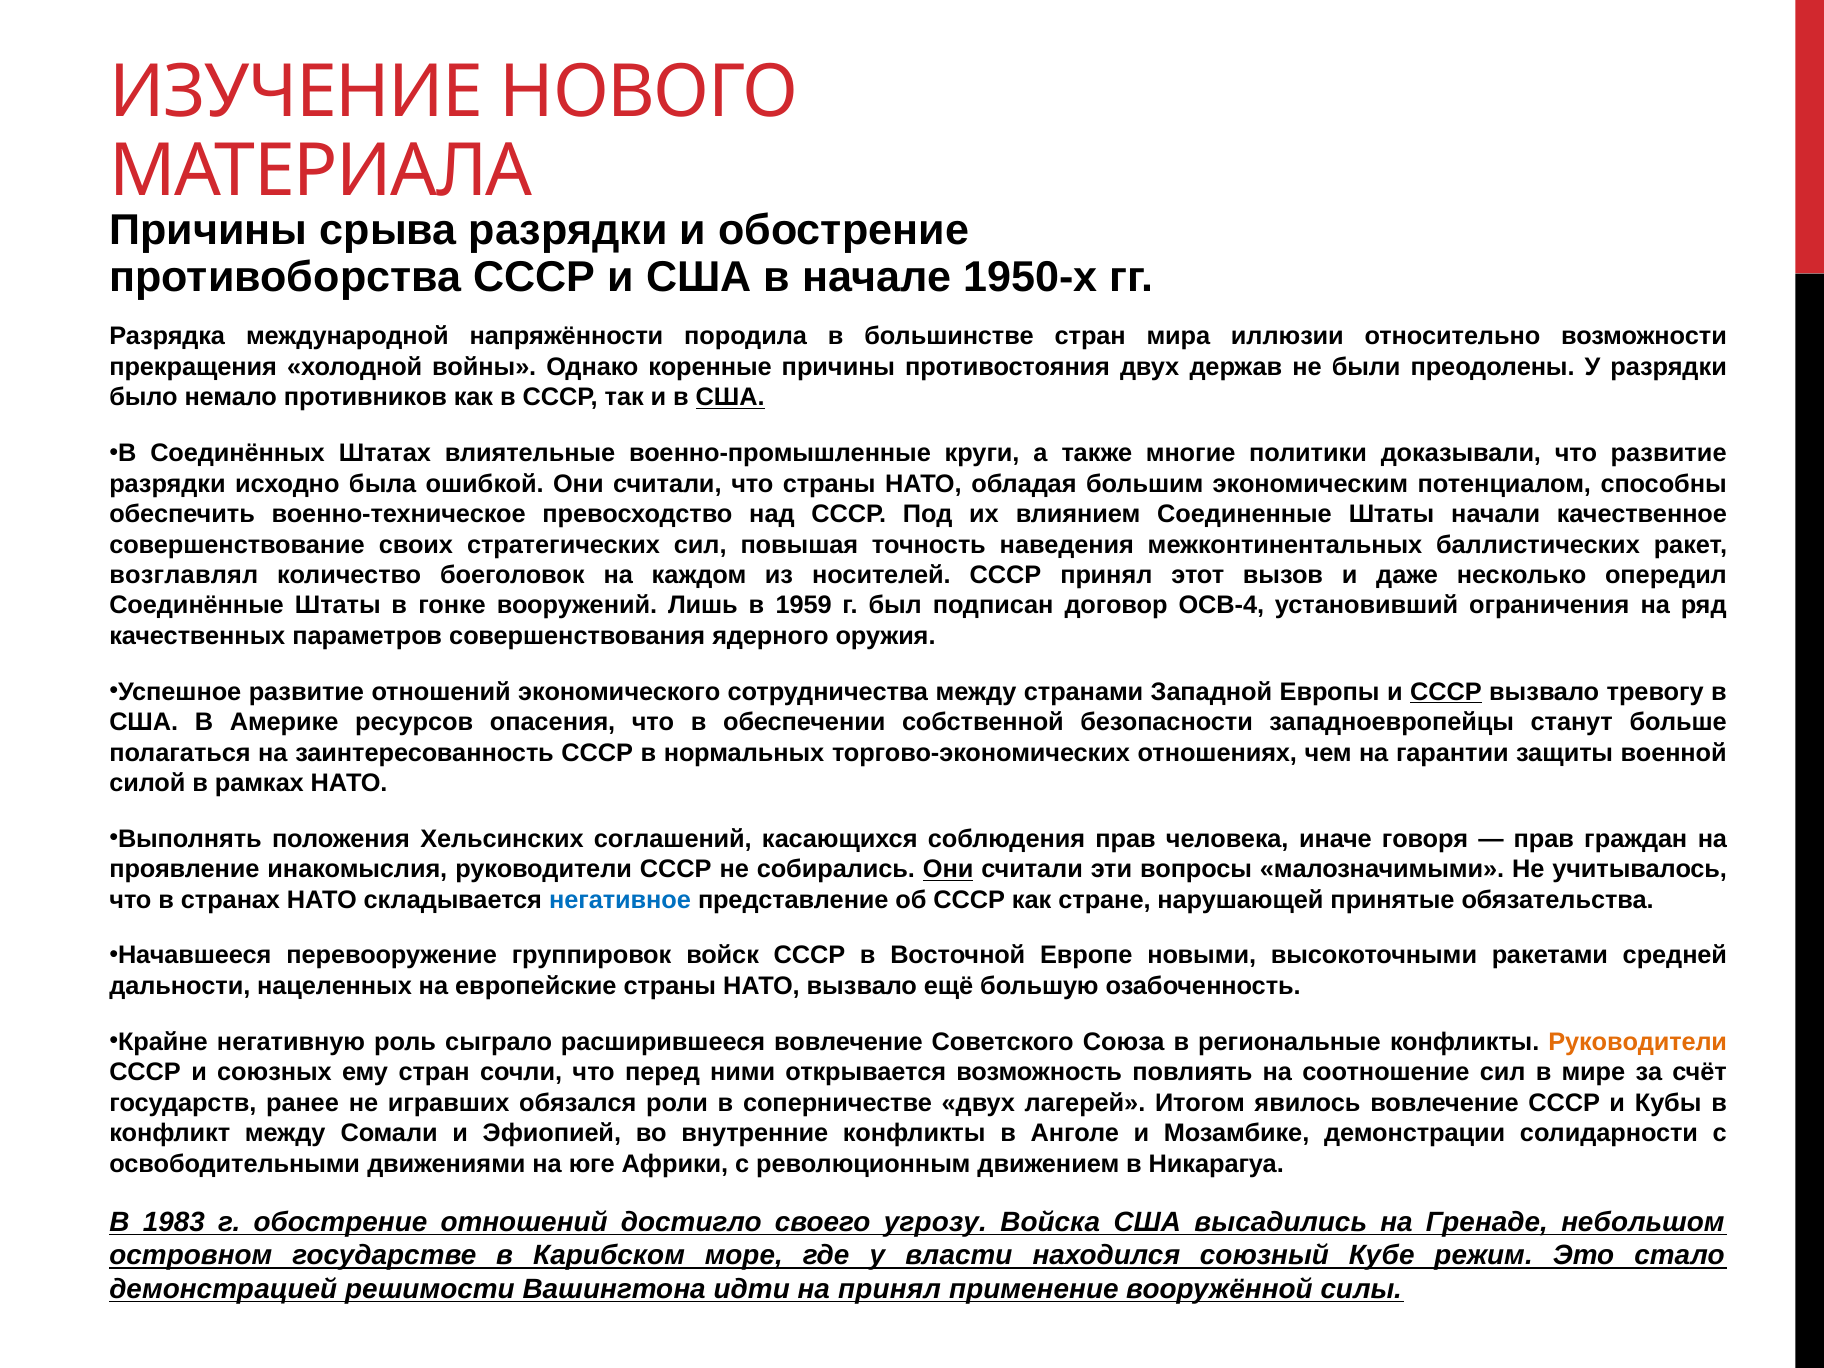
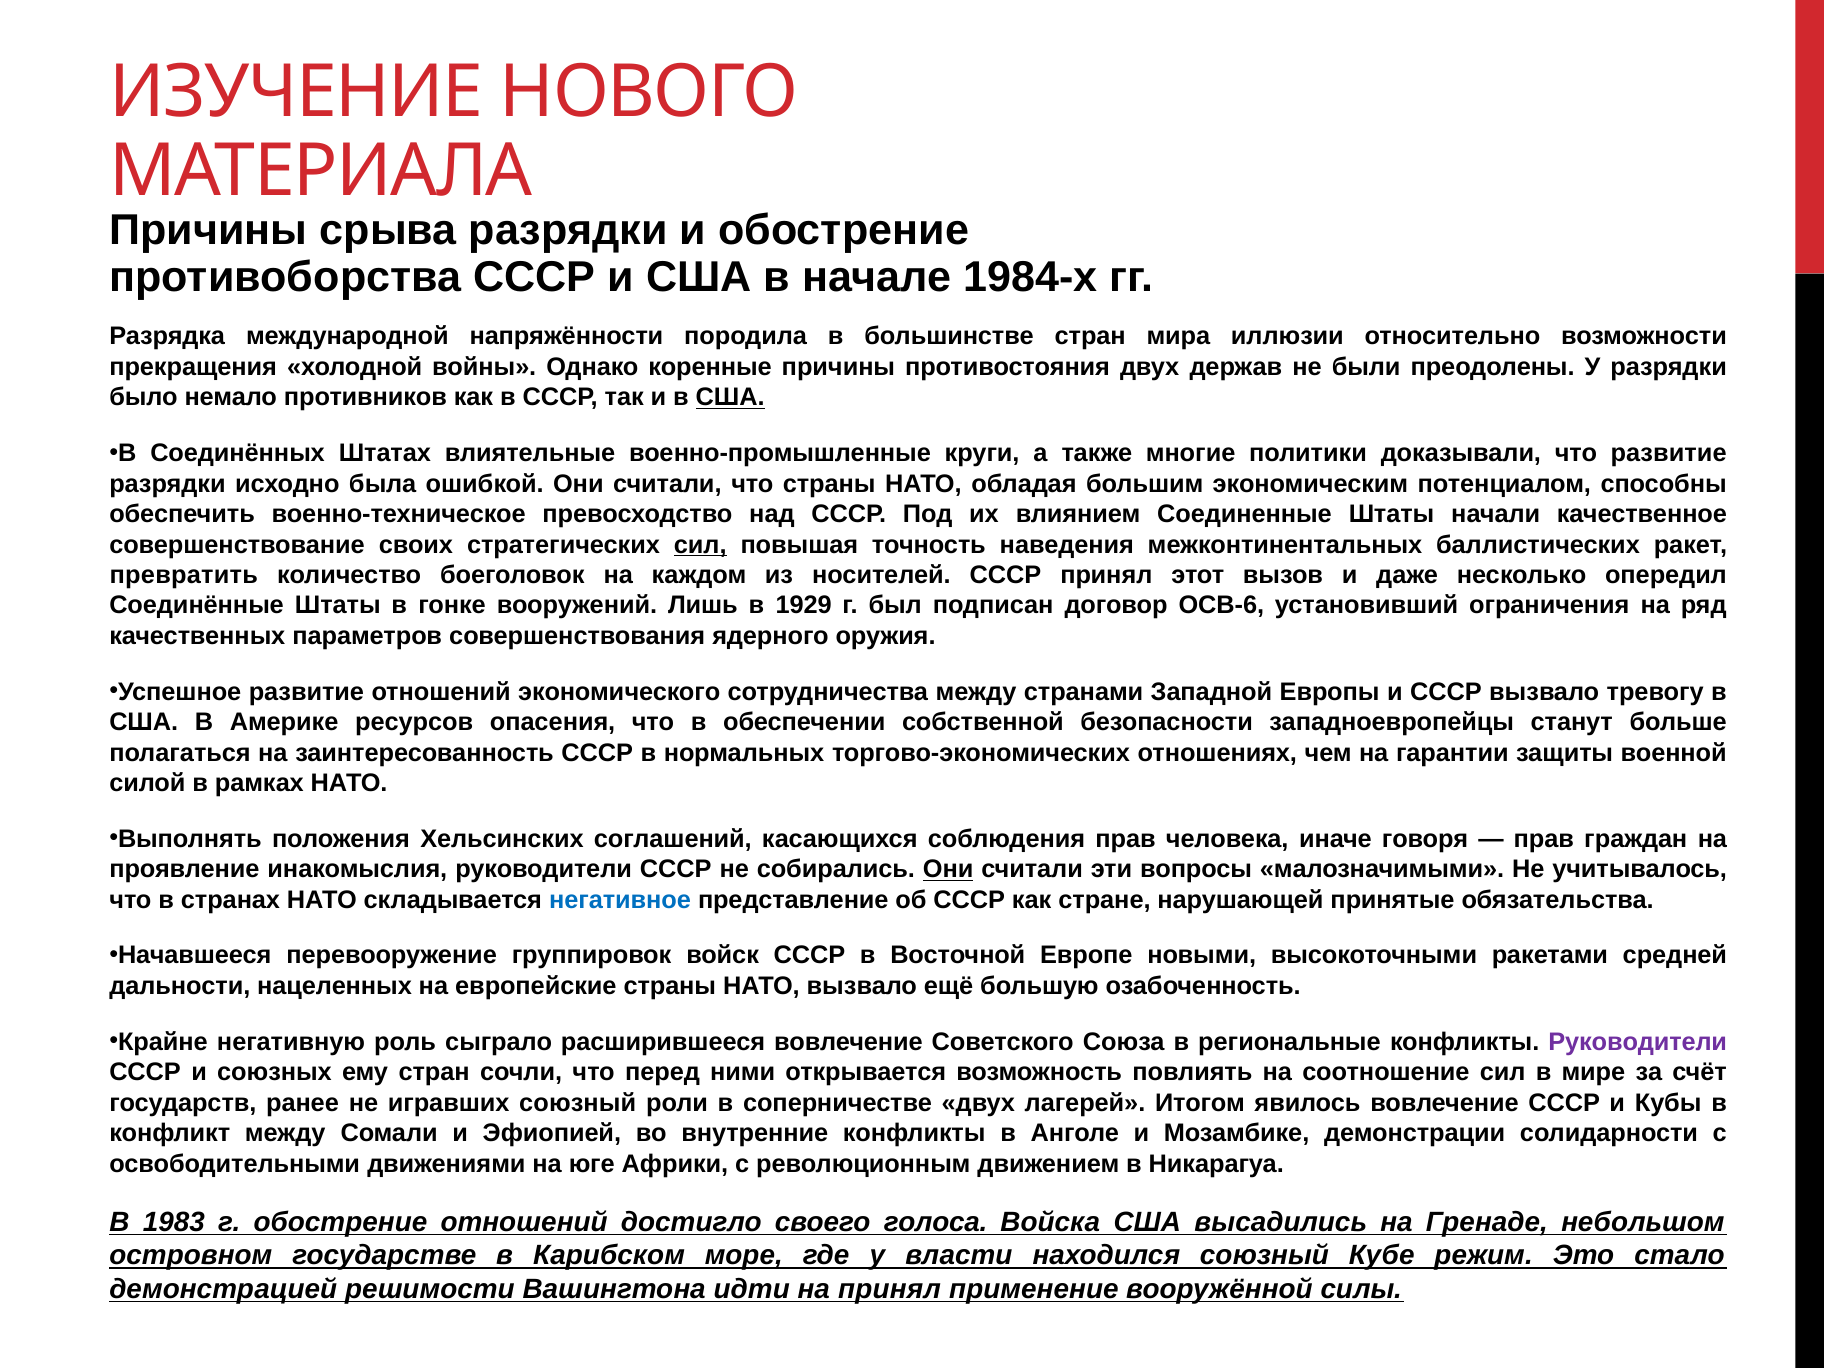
1950-х: 1950-х -> 1984-х (1030, 277)
сил underline: none -> present (700, 545)
возглавлял: возглавлял -> превратить (184, 575)
1959: 1959 -> 1929 (804, 606)
ОСВ-4: ОСВ-4 -> ОСВ-6 (1221, 606)
СССР underline: present -> none (1446, 692)
Руководители colour: orange -> purple (1638, 1042)
игравших обязался: обязался -> союзный (578, 1103)
угрозу: угрозу -> голоса (936, 1222)
